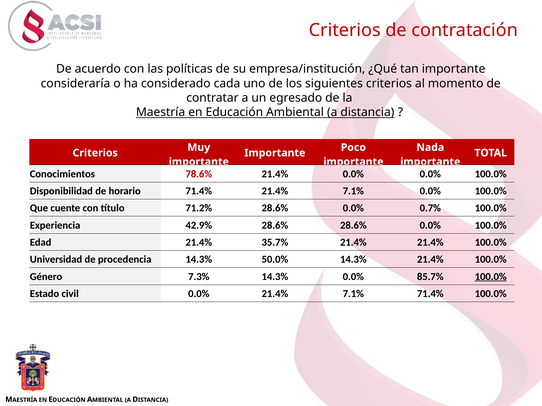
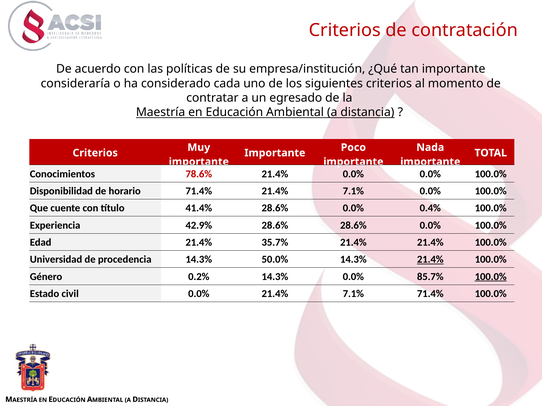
71.2%: 71.2% -> 41.4% (199, 208)
0.7%: 0.7% -> 0.4% (430, 208)
21.4% underline: none -> present (430, 260)
7.3%: 7.3% -> 0.2% (199, 277)
